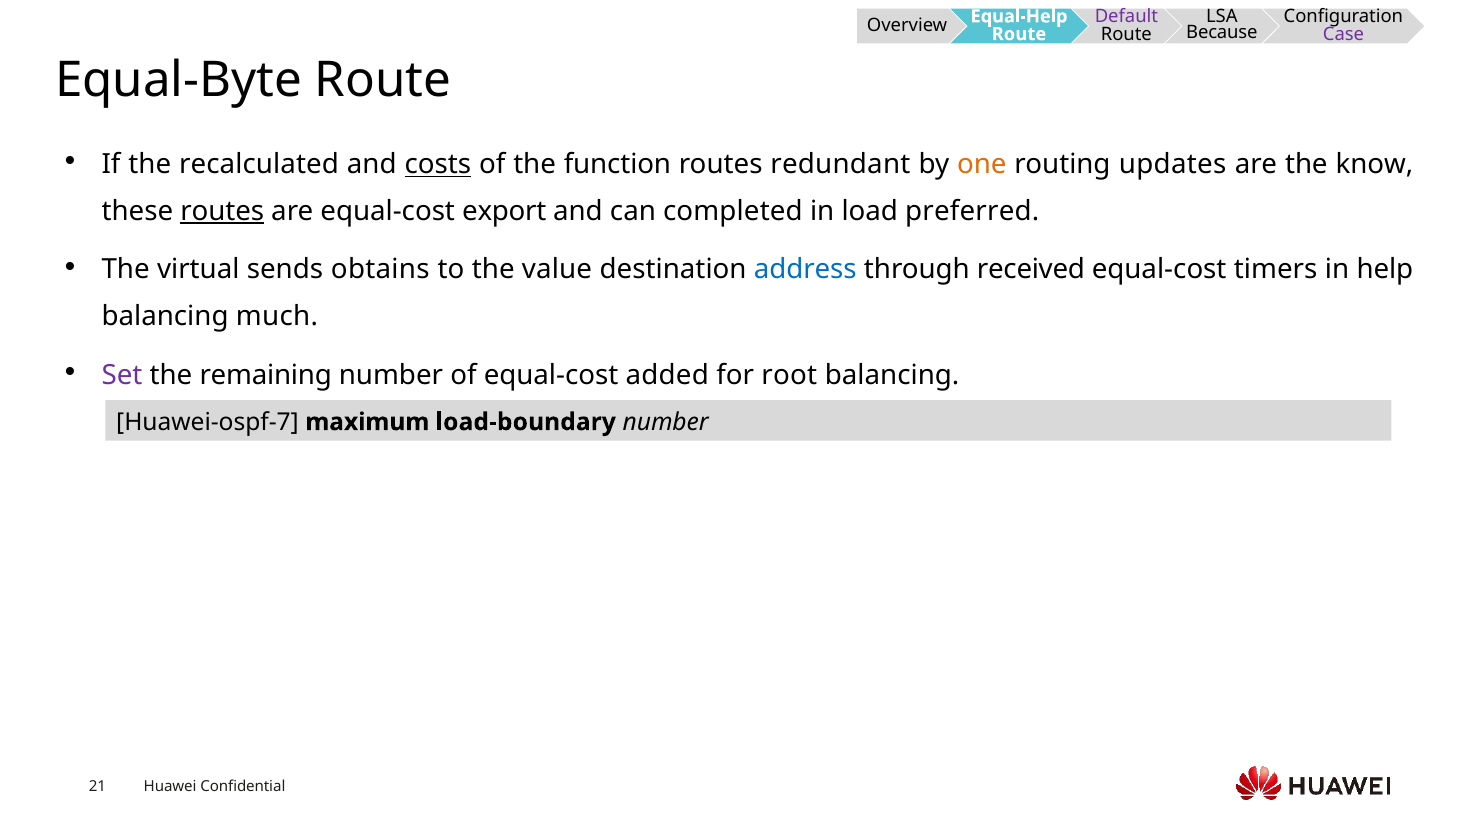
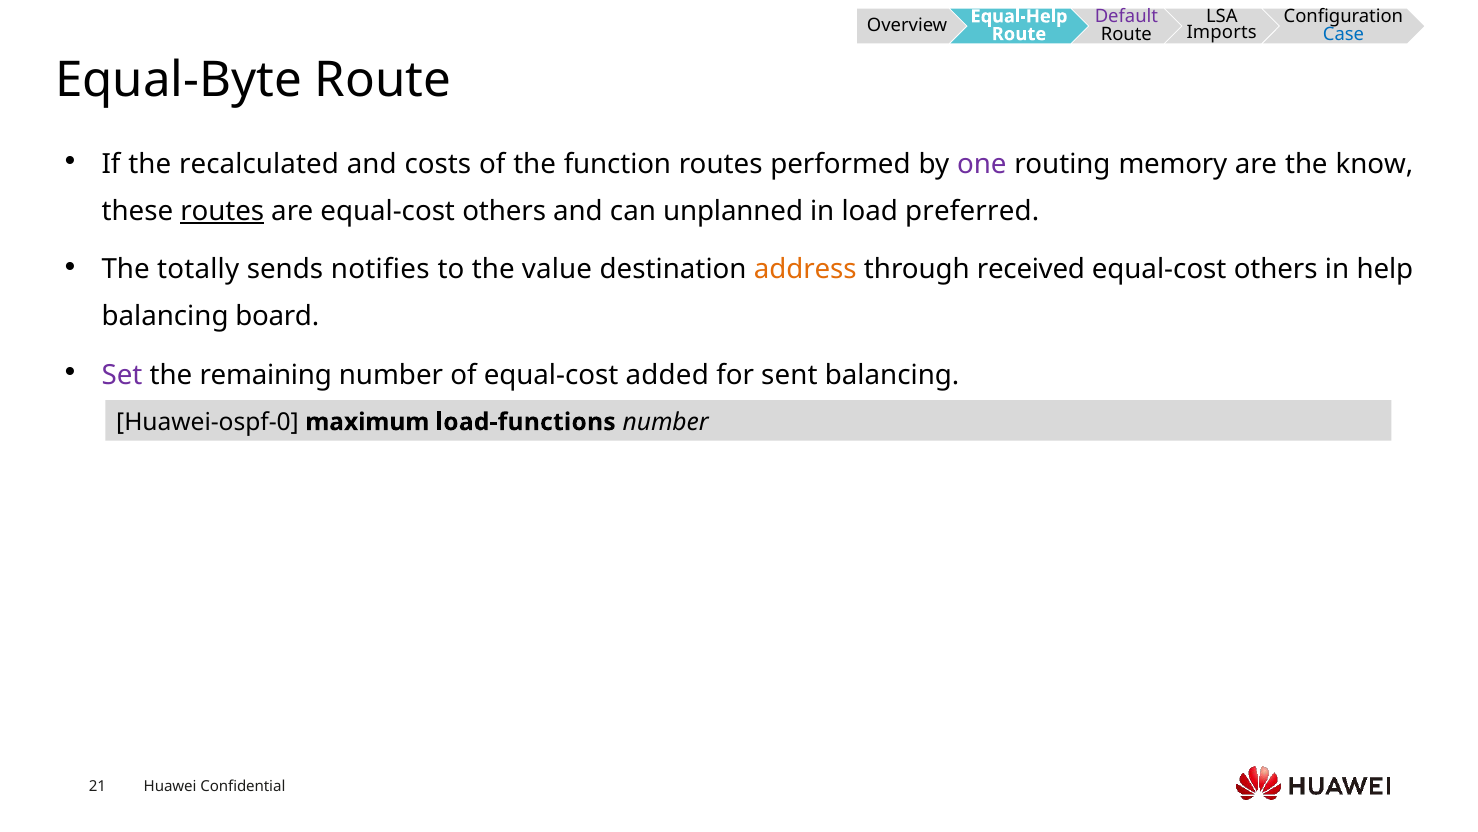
Because: Because -> Imports (1222, 32)
Case colour: purple -> blue (1343, 34)
costs underline: present -> none (438, 164)
redundant: redundant -> performed (841, 164)
one colour: orange -> purple (982, 164)
updates: updates -> memory (1173, 164)
are equal-cost export: export -> others (504, 211)
completed: completed -> unplanned (733, 211)
virtual: virtual -> totally (198, 270)
obtains: obtains -> notifies (380, 270)
address colour: blue -> orange (805, 270)
timers: timers -> others (1276, 270)
much: much -> board (277, 316)
root: root -> sent (789, 375)
Huawei-ospf-7: Huawei-ospf-7 -> Huawei-ospf-0 (208, 422)
load-boundary: load-boundary -> load-functions (526, 422)
